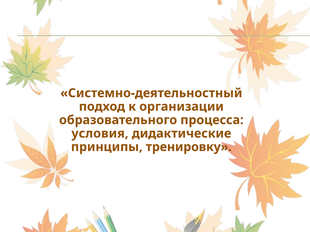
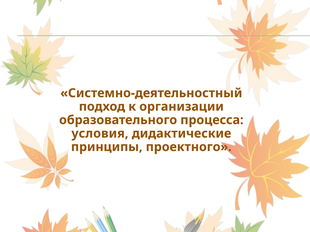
тренировку: тренировку -> проектного (189, 147)
